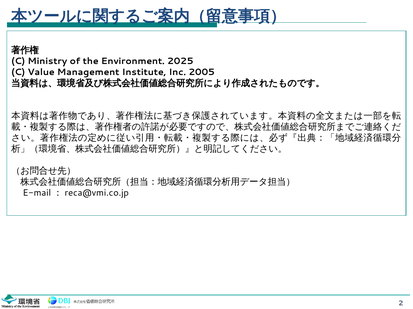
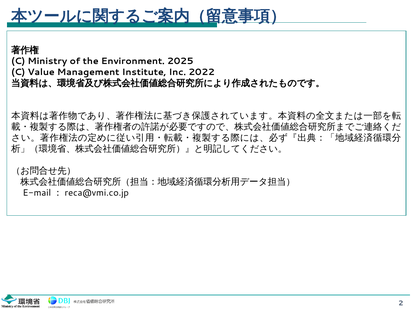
2005: 2005 -> 2022 (202, 72)
